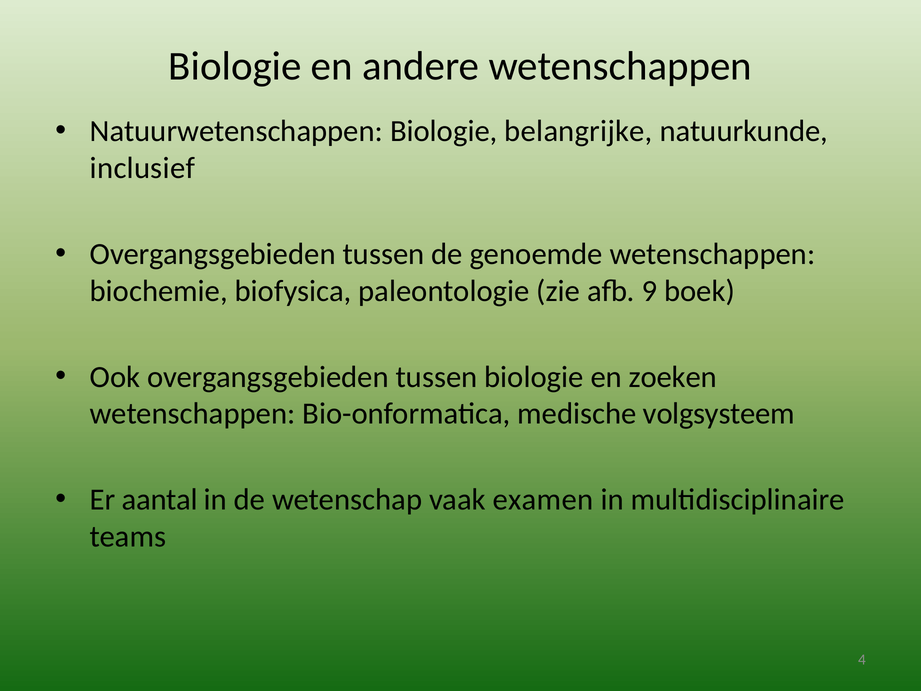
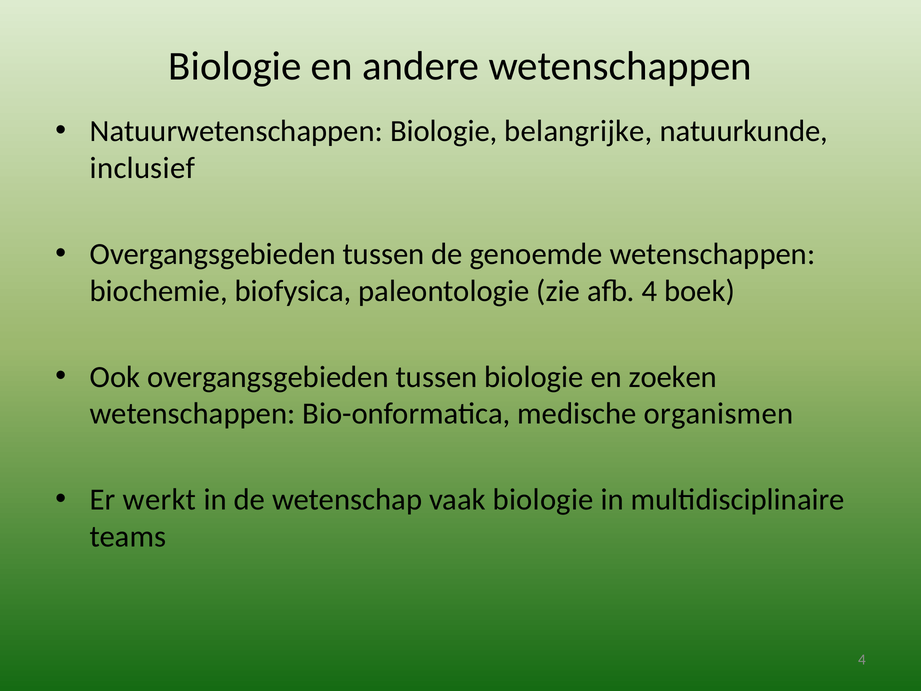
afb 9: 9 -> 4 (649, 291)
volgsysteem: volgsysteem -> organismen (718, 414)
aantal: aantal -> werkt (159, 500)
vaak examen: examen -> biologie (543, 500)
